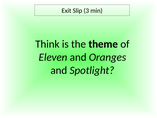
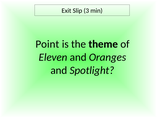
Think: Think -> Point (47, 44)
